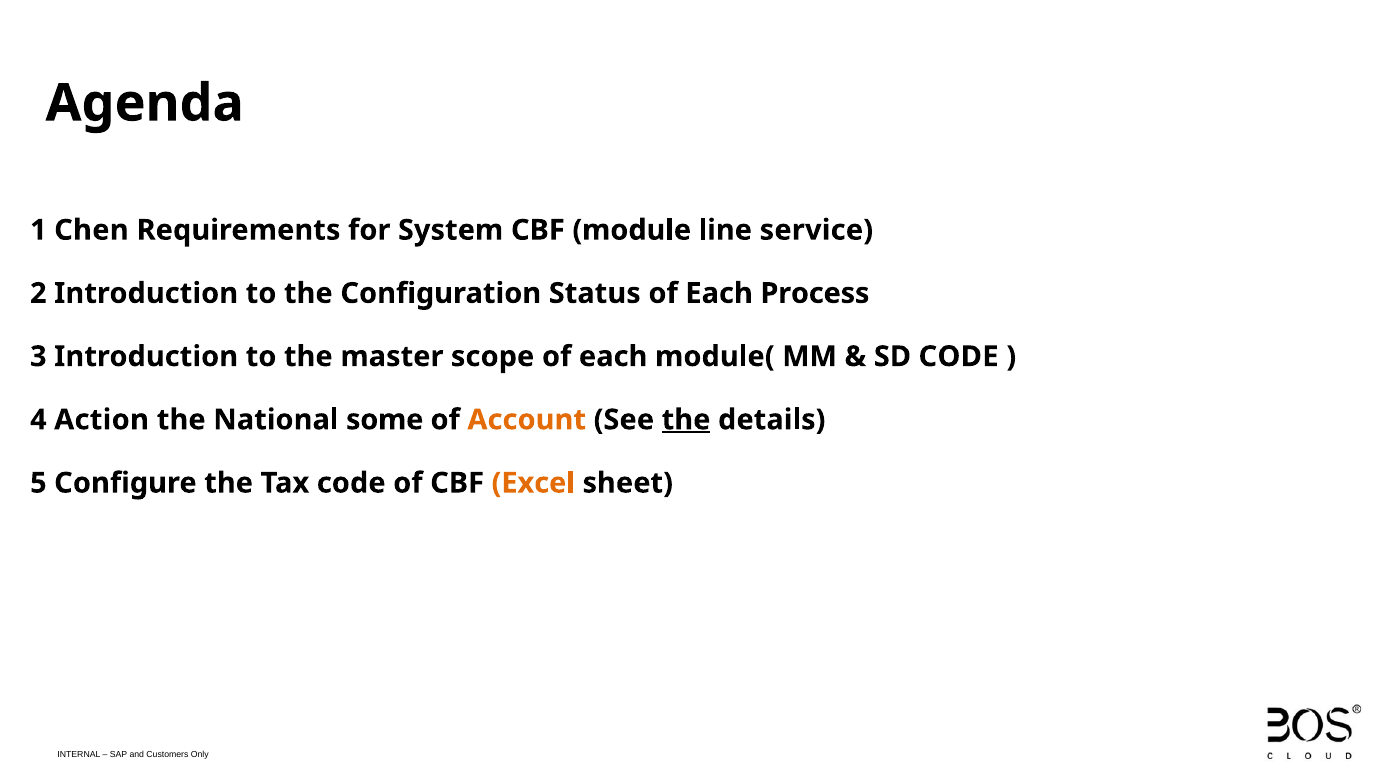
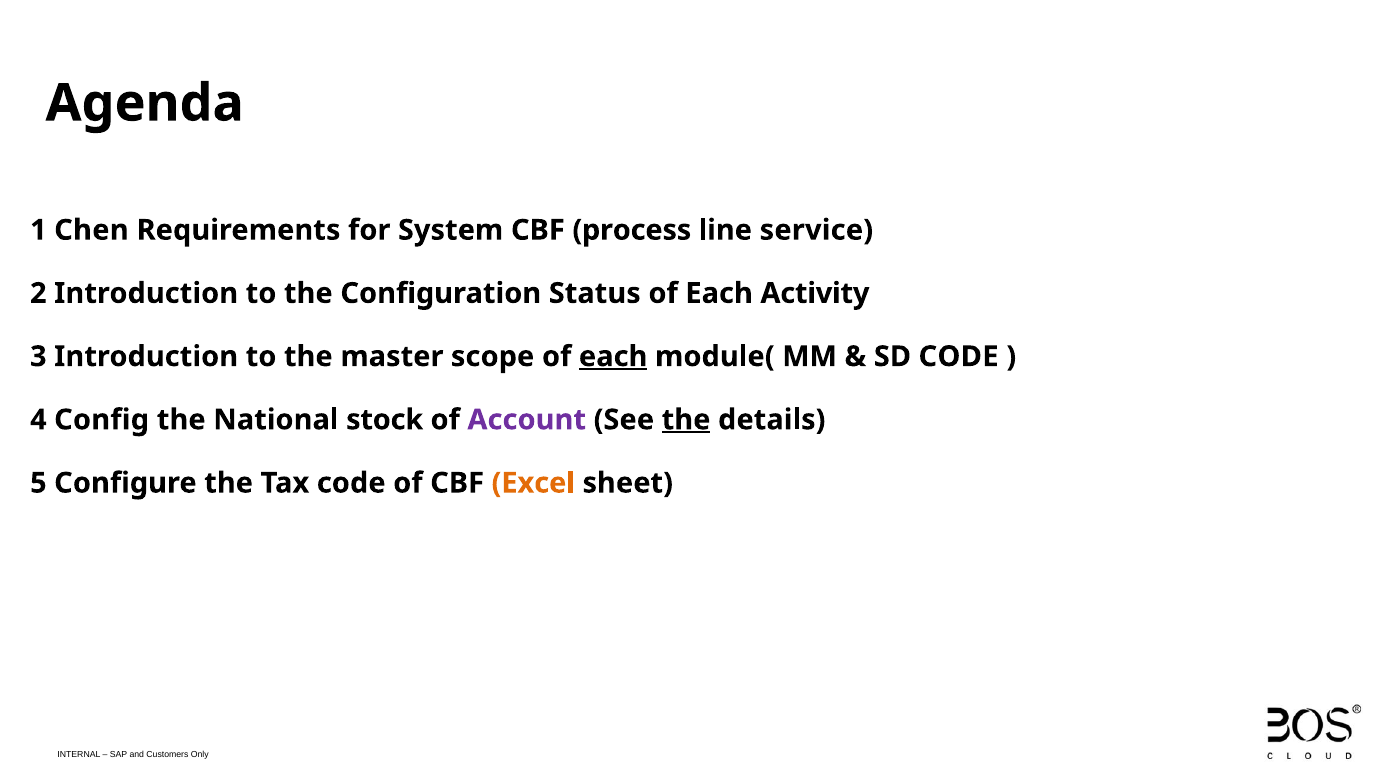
module: module -> process (632, 230)
Process: Process -> Activity (815, 293)
each underline: none -> present (613, 356)
Action: Action -> Config (102, 420)
some: some -> stock (385, 420)
Account colour: orange -> purple (527, 420)
